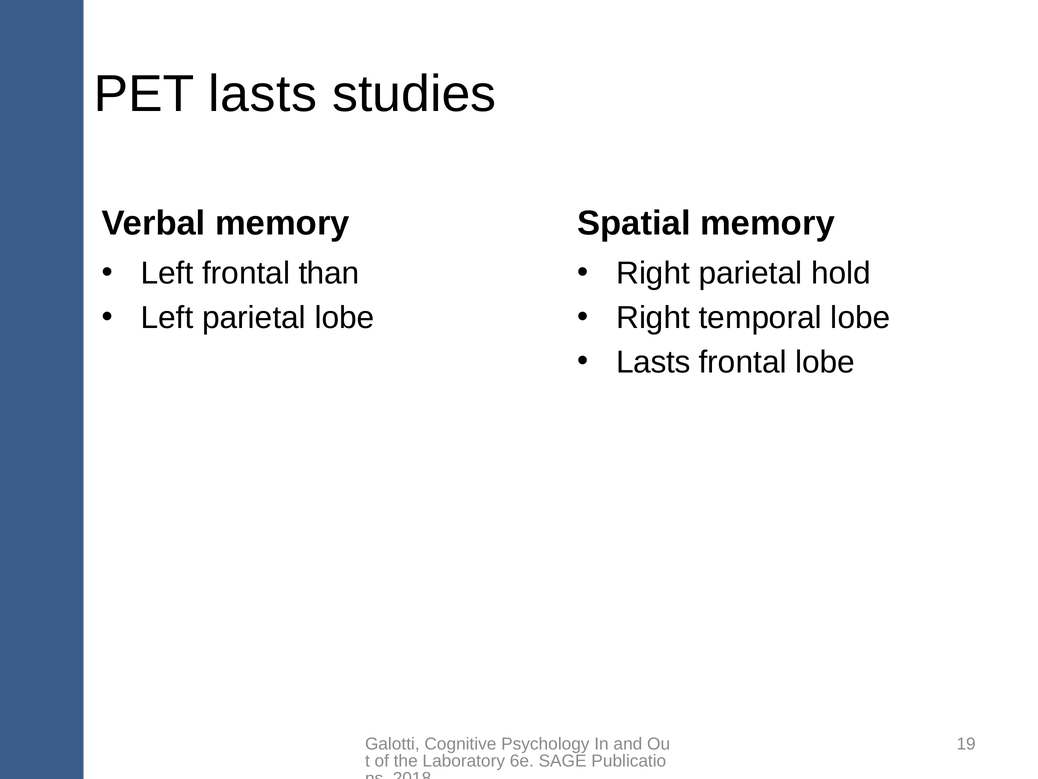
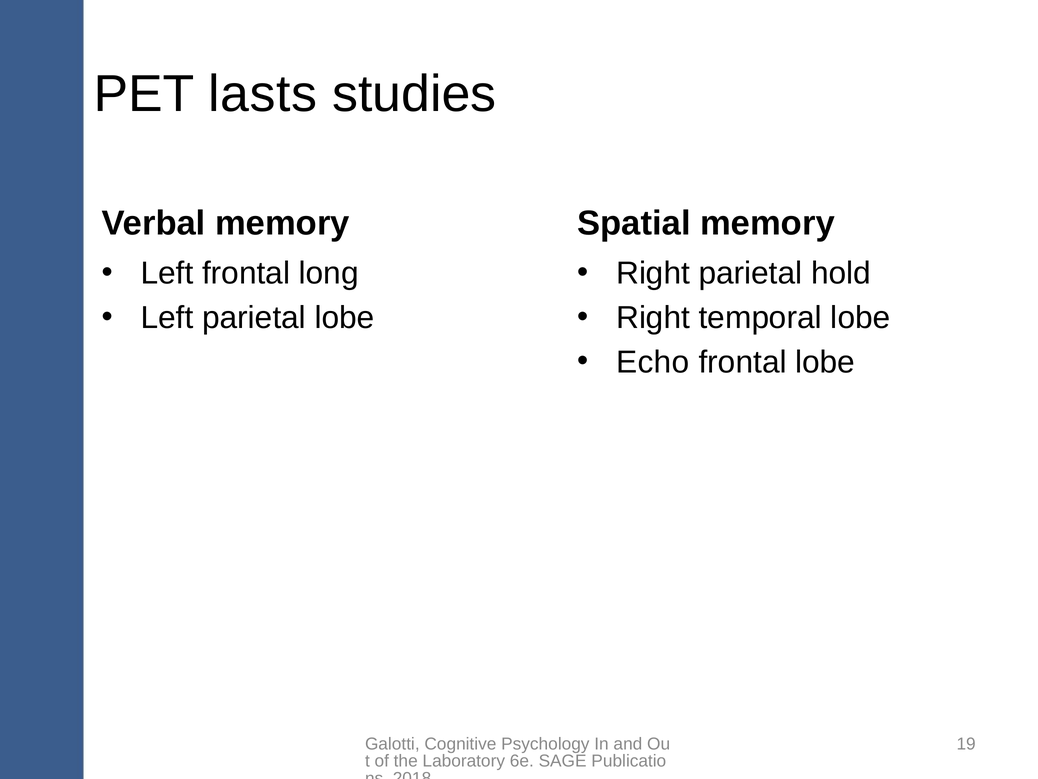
than: than -> long (329, 273)
Lasts: Lasts -> Echo (653, 362)
